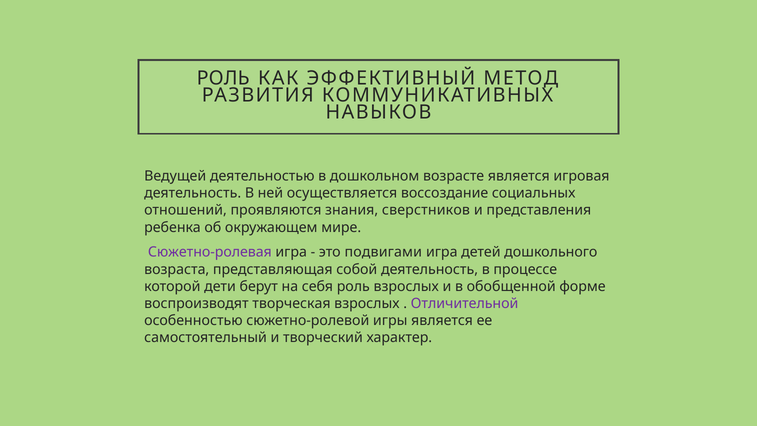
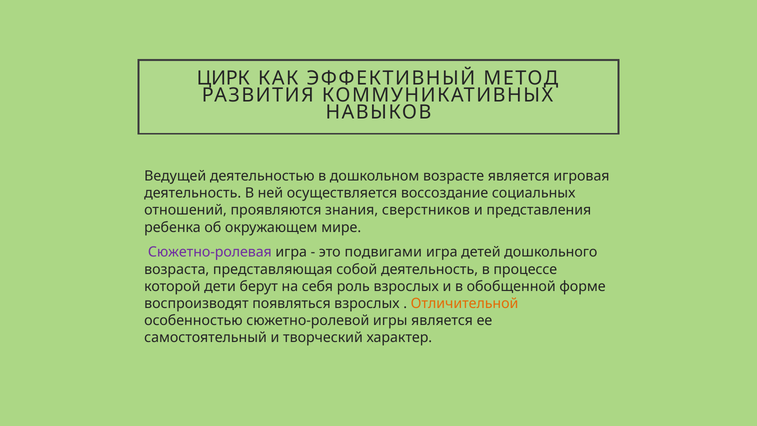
РОЛЬ: РОЛЬ -> ЦИРК (223, 78)
творческая: творческая -> появляться (292, 303)
Отличительной colour: purple -> orange (465, 303)
